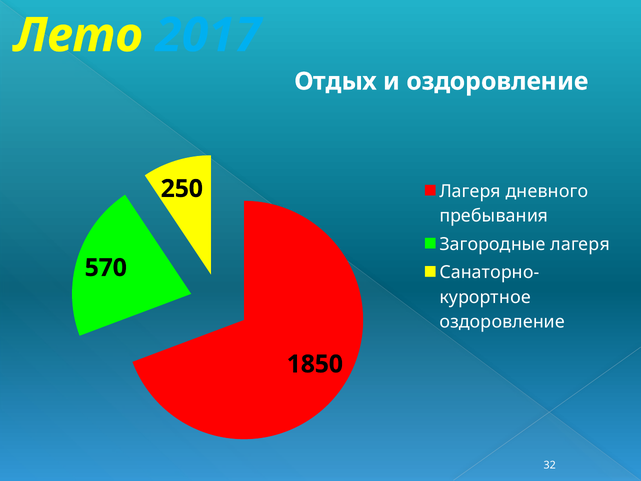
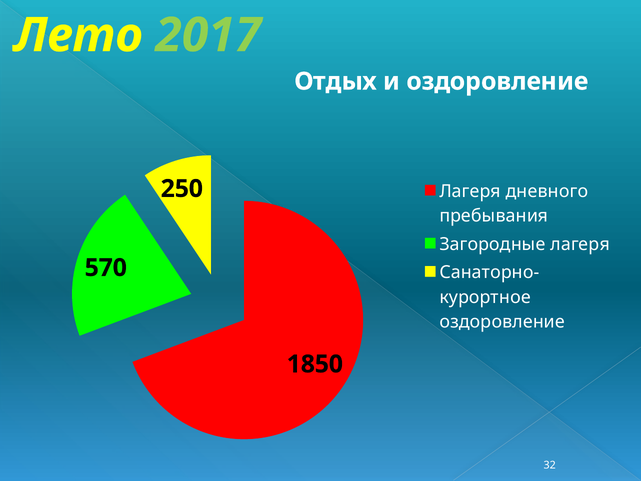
2017 colour: light blue -> light green (208, 35)
